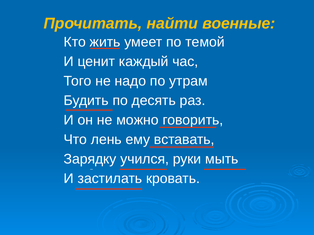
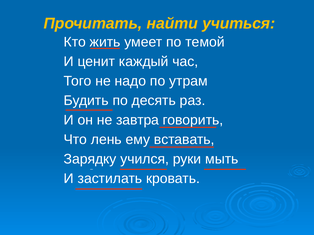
военные: военные -> учиться (239, 23)
можно: можно -> завтра (138, 120)
